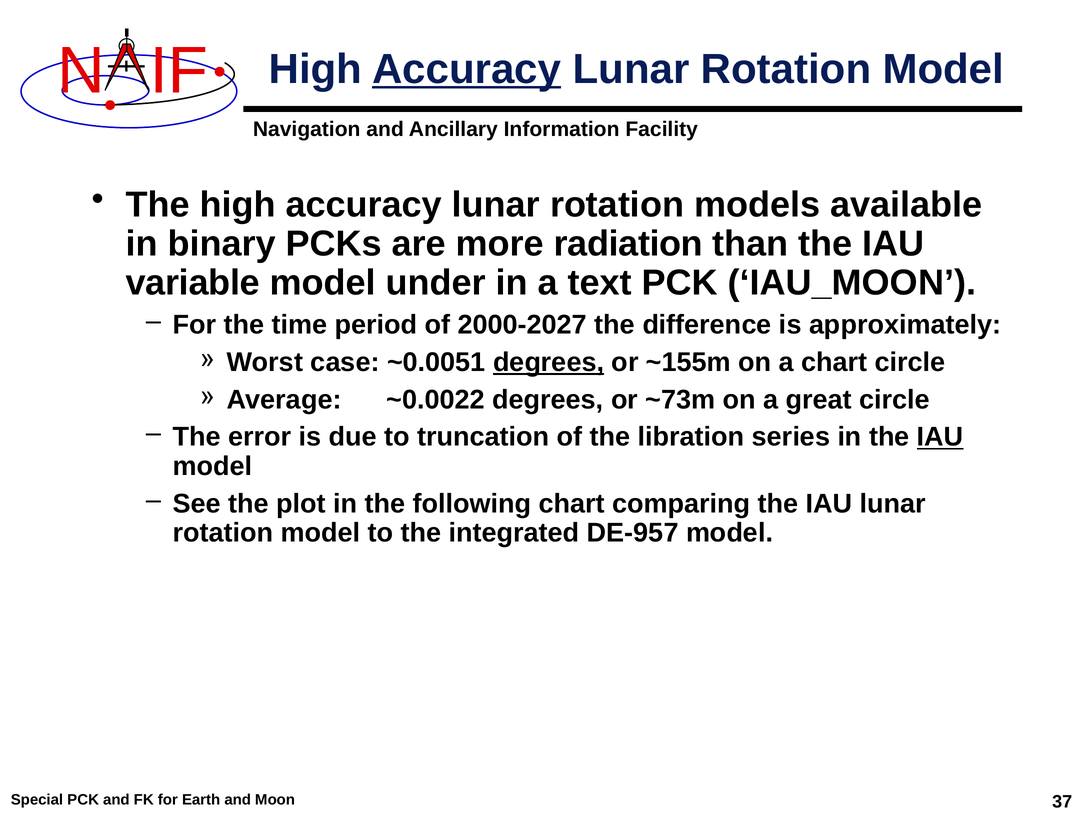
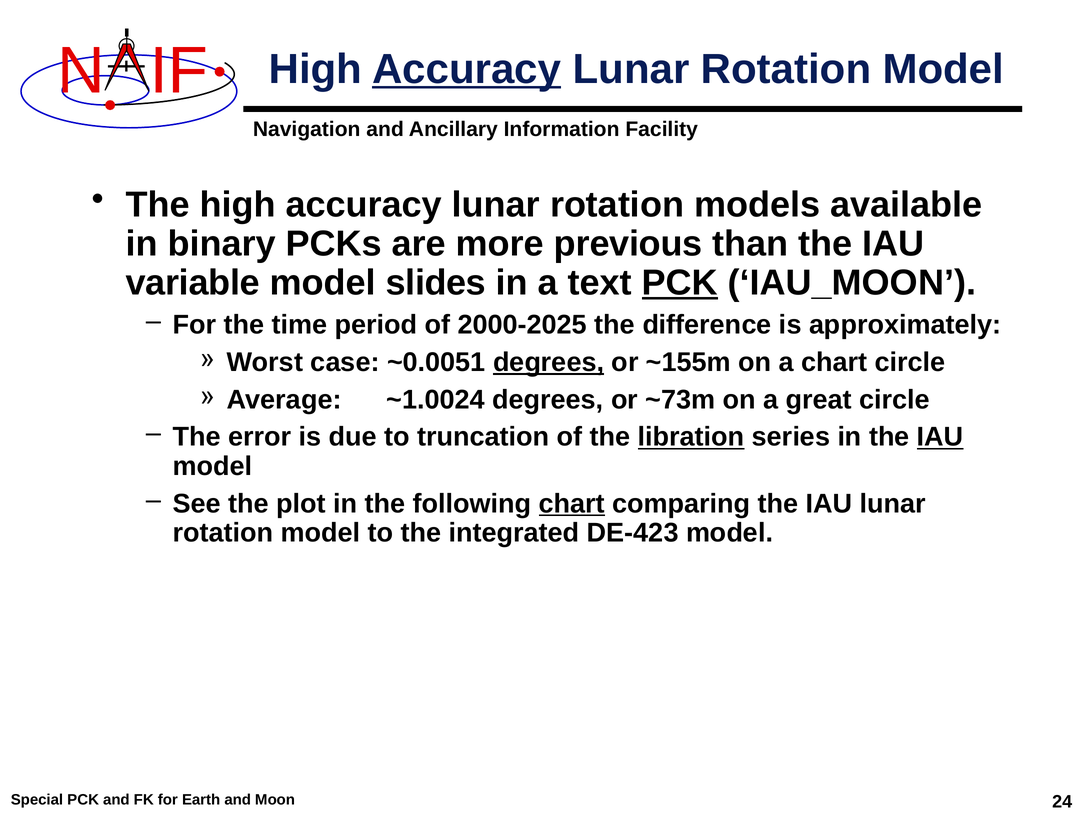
radiation: radiation -> previous (628, 244)
under: under -> slides (436, 283)
PCK underline: none -> present (680, 283)
2000-2027: 2000-2027 -> 2000-2025 (522, 325)
~0.0022: ~0.0022 -> ~1.0024 (436, 399)
libration underline: none -> present (691, 437)
chart underline: none -> present (572, 503)
DE-957: DE-957 -> DE-423 (633, 533)
37: 37 -> 24 (1062, 802)
